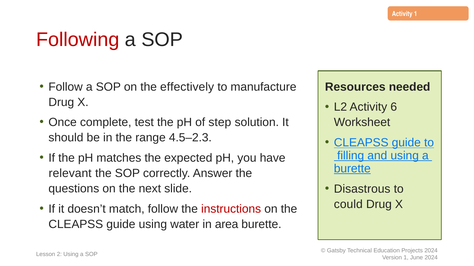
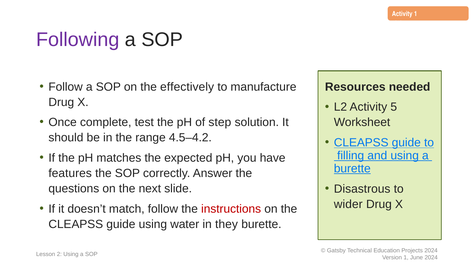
Following colour: red -> purple (78, 40)
6: 6 -> 5 (394, 107)
4.5–2.3: 4.5–2.3 -> 4.5–4.2 (190, 138)
relevant: relevant -> features (70, 174)
could: could -> wider (348, 205)
area: area -> they (227, 225)
